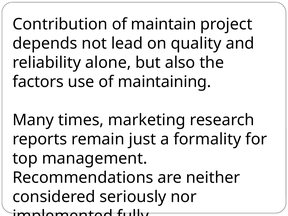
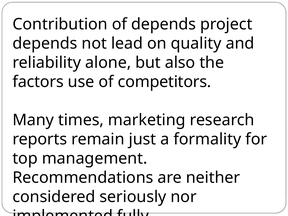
of maintain: maintain -> depends (164, 24)
maintaining: maintaining -> competitors (164, 82)
